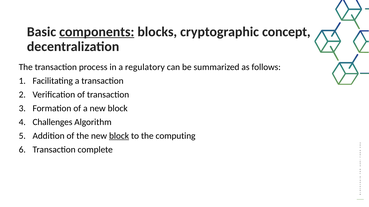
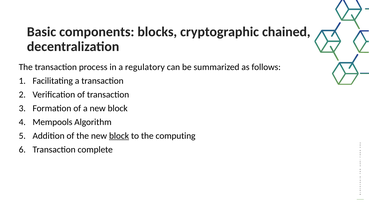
components underline: present -> none (97, 32)
concept: concept -> chained (286, 32)
Challenges: Challenges -> Mempools (52, 122)
